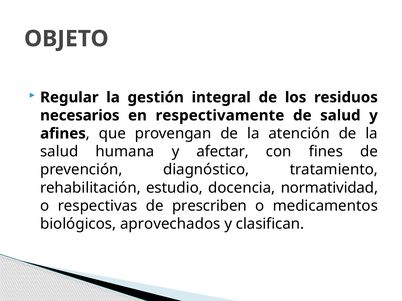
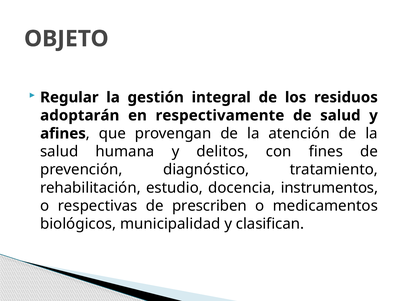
necesarios: necesarios -> adoptarán (80, 116)
afectar: afectar -> delitos (223, 152)
normatividad: normatividad -> instrumentos (329, 188)
aprovechados: aprovechados -> municipalidad (170, 224)
